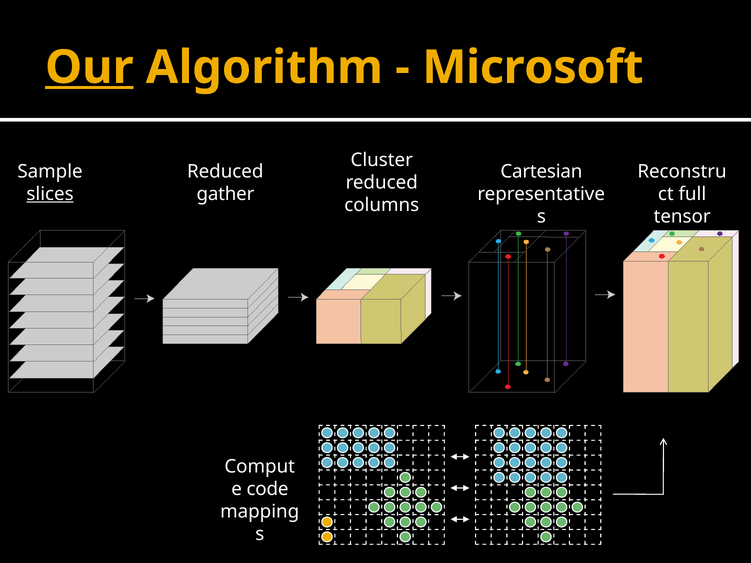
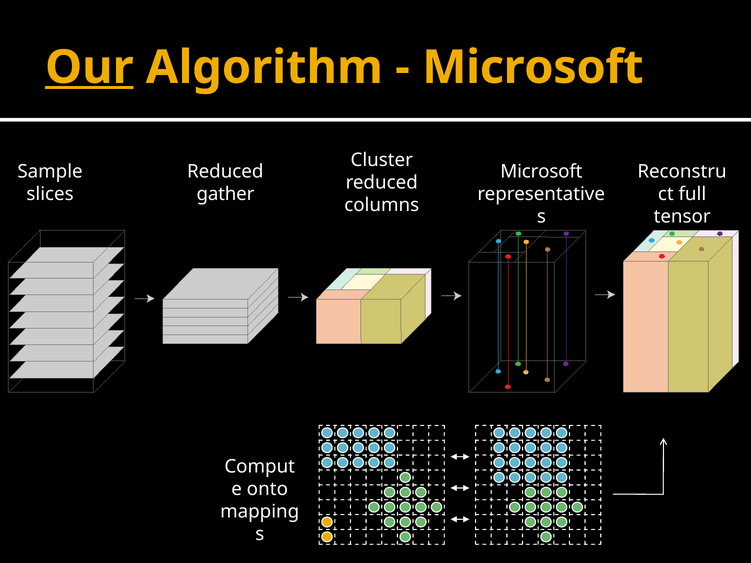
Cartesian: Cartesian -> Microsoft (541, 172)
slices underline: present -> none (50, 194)
code: code -> onto (267, 489)
